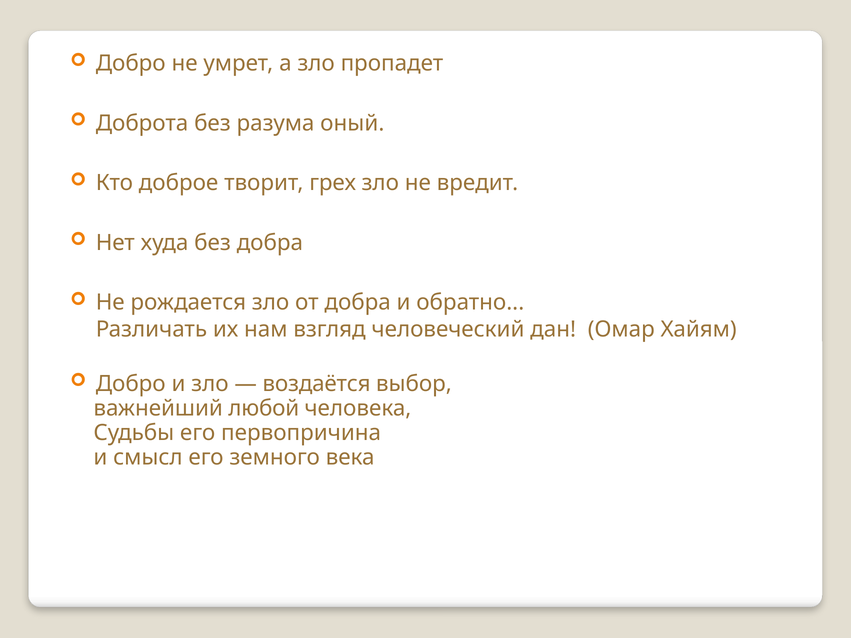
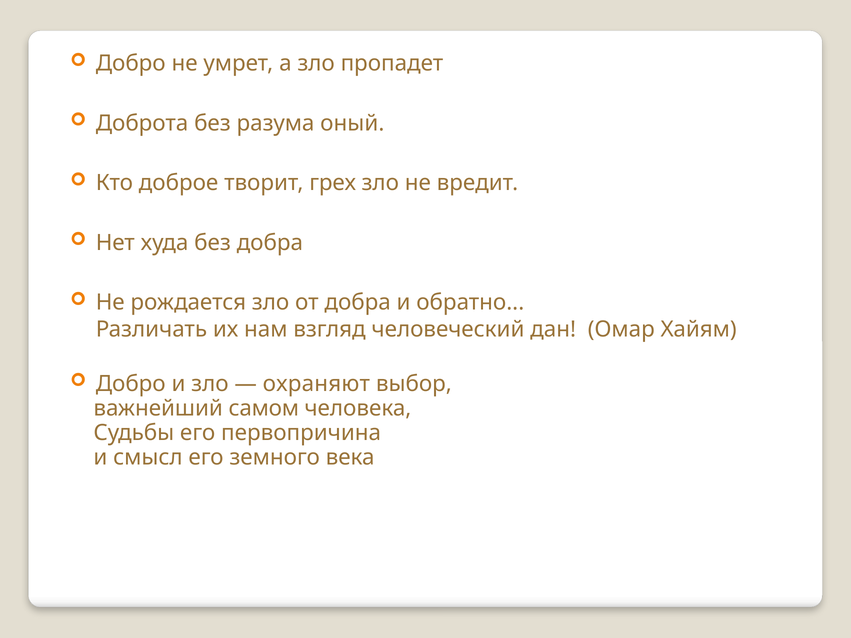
воздаётся: воздаётся -> охраняют (316, 384)
любой: любой -> самом (264, 409)
